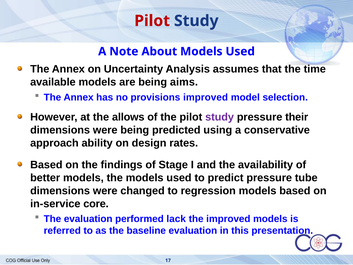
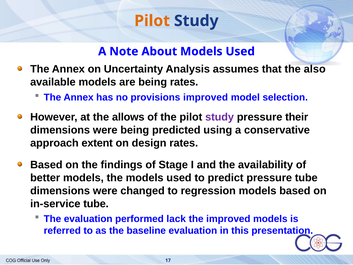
Pilot colour: red -> orange (152, 21)
time: time -> also (315, 69)
being aims: aims -> rates (184, 82)
ability: ability -> extent (97, 143)
in-service core: core -> tube (96, 204)
